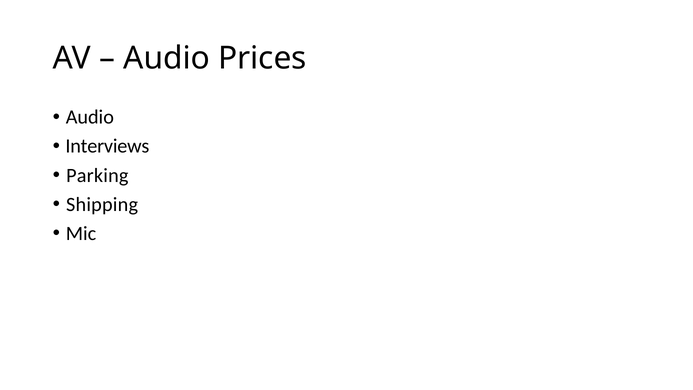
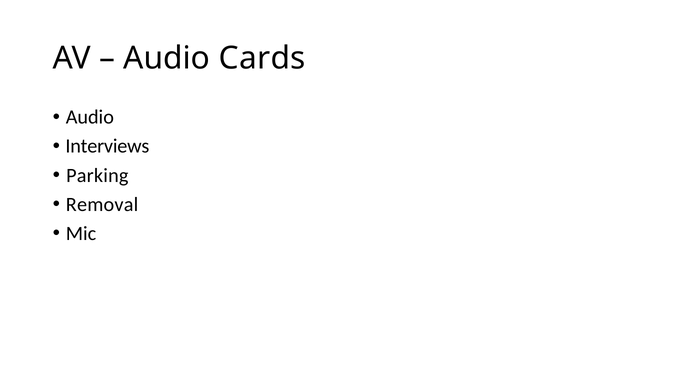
Prices: Prices -> Cards (262, 58)
Shipping: Shipping -> Removal (102, 204)
